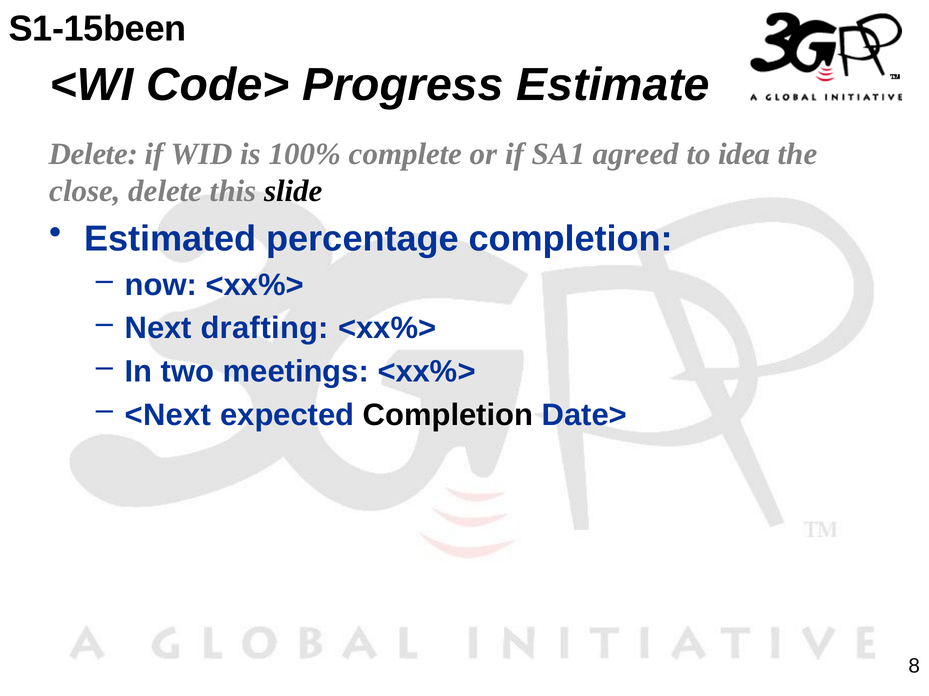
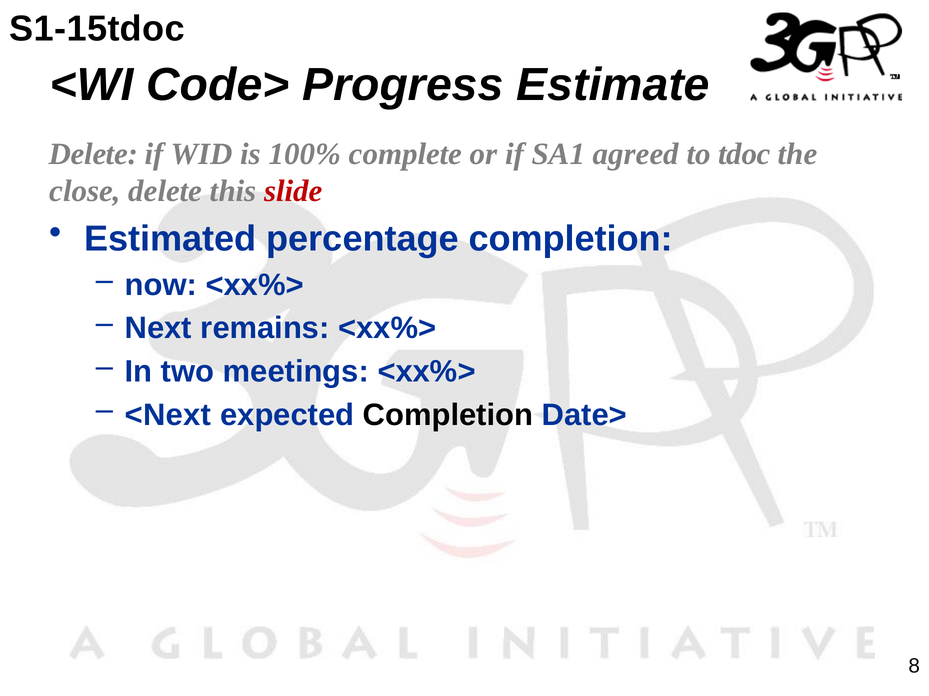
S1-15been: S1-15been -> S1-15tdoc (97, 29)
idea: idea -> tdoc (744, 154)
slide colour: black -> red (293, 191)
drafting: drafting -> remains (265, 329)
